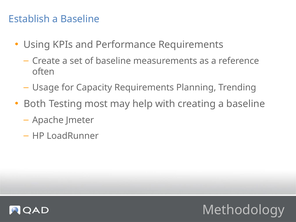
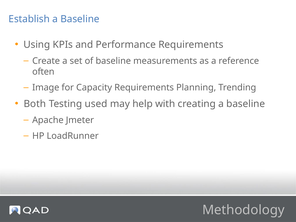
Usage: Usage -> Image (46, 88)
most: most -> used (96, 104)
